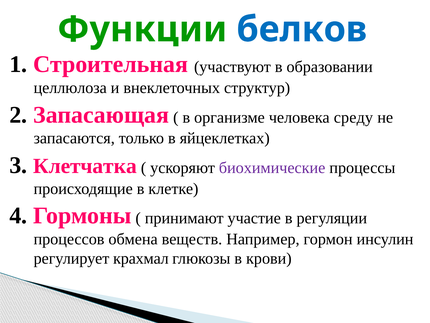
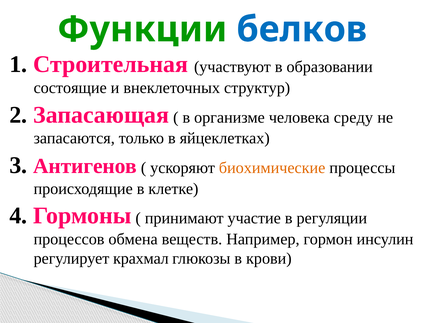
целлюлоза: целлюлоза -> состоящие (70, 88)
Клетчатка: Клетчатка -> Антигенов (85, 166)
биохимические colour: purple -> orange (272, 168)
